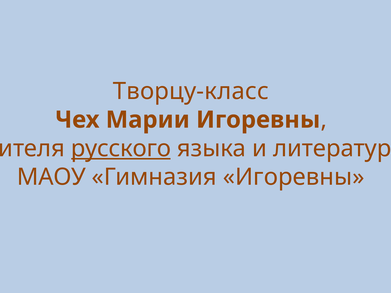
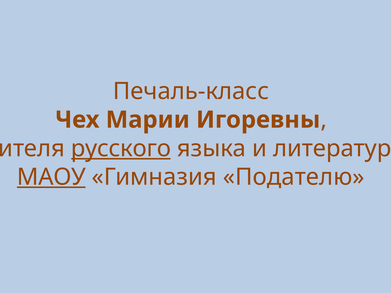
Творцу-класс: Творцу-класс -> Печаль-класс (191, 91)
МАОУ underline: none -> present (51, 177)
Гимназия Игоревны: Игоревны -> Подателю (294, 177)
